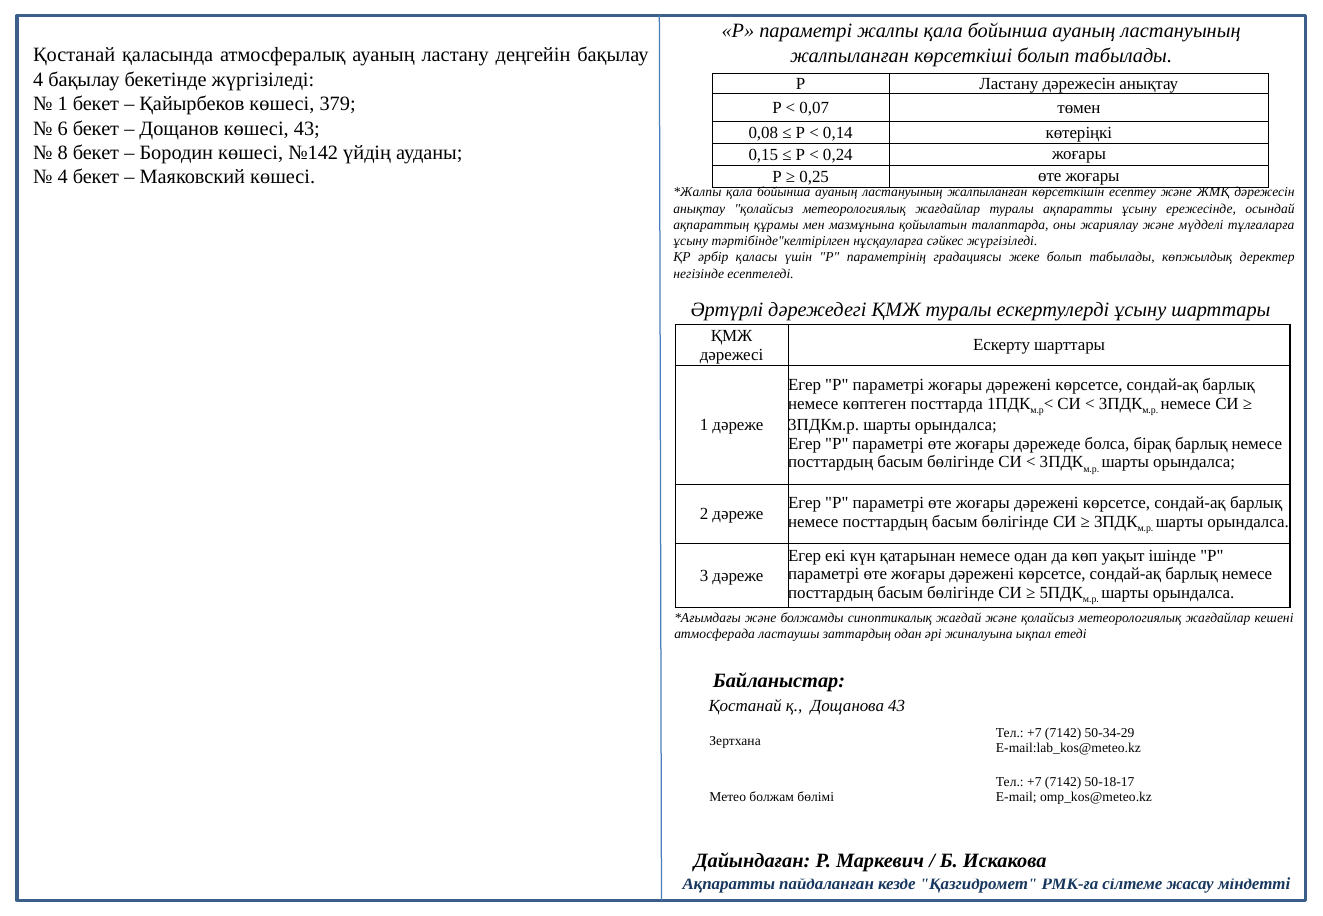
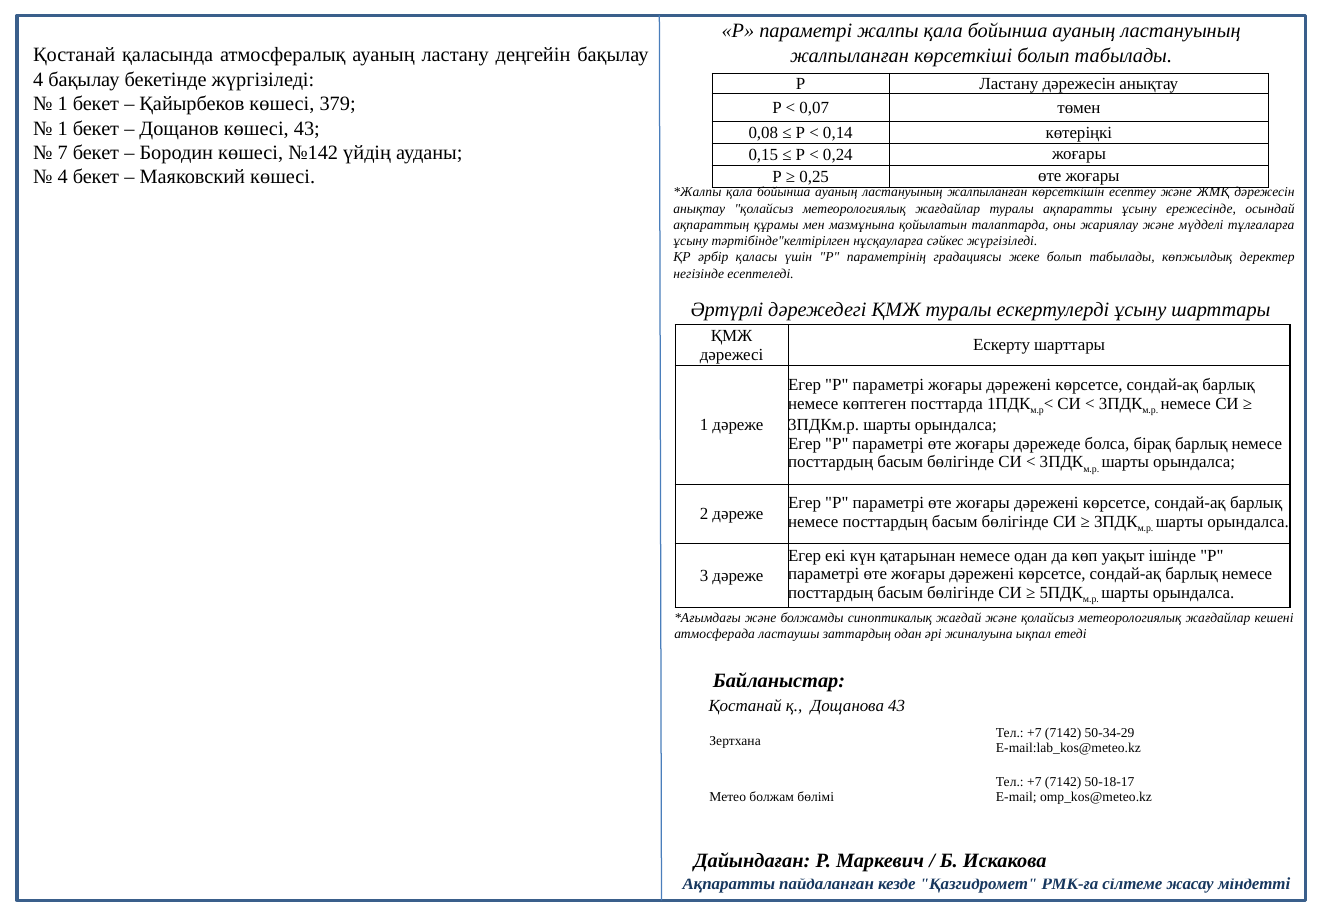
6: 6 -> 1 (63, 128)
8: 8 -> 7 (63, 153)
